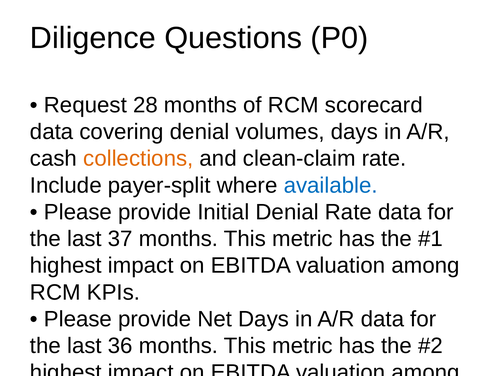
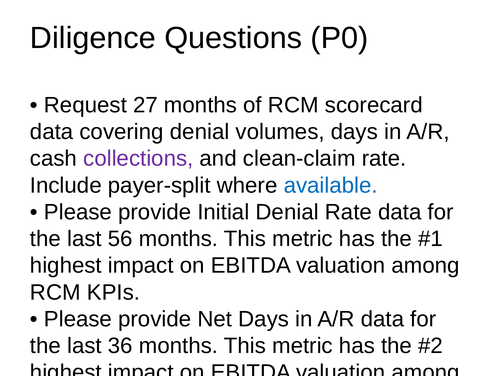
28: 28 -> 27 (145, 105)
collections colour: orange -> purple (138, 159)
37: 37 -> 56 (120, 239)
